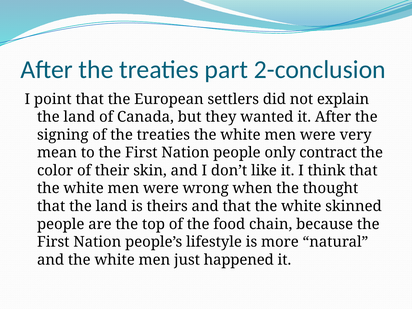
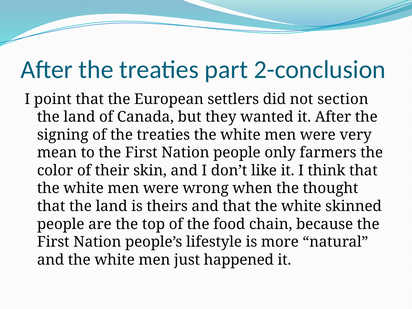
explain: explain -> section (343, 99)
contract: contract -> farmers (328, 153)
